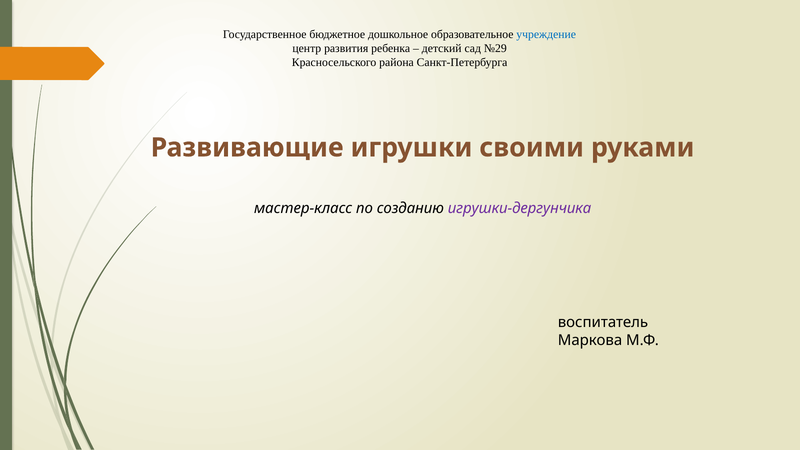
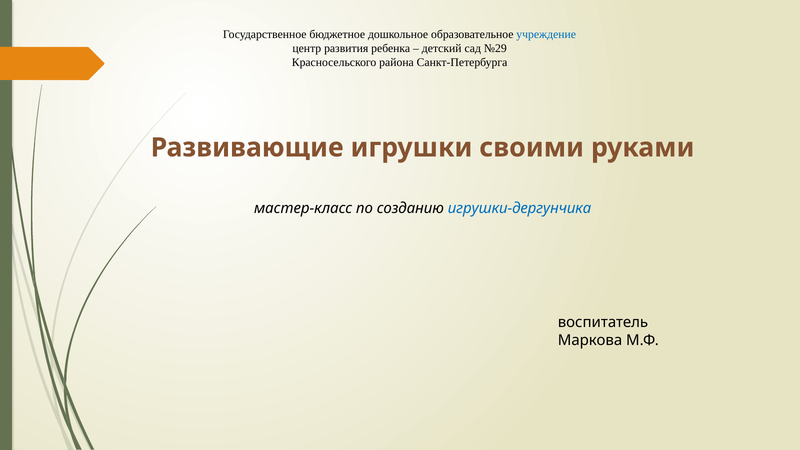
игрушки-дергунчика colour: purple -> blue (520, 208)
